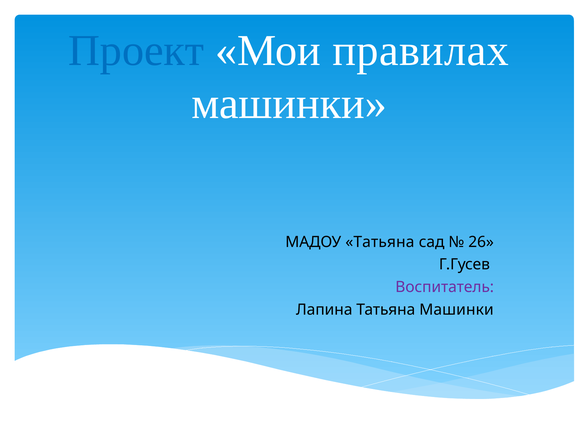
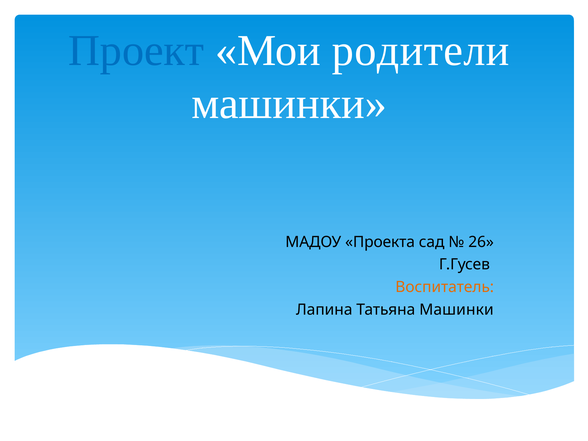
правилах: правилах -> родители (421, 51)
МАДОУ Татьяна: Татьяна -> Проекта (380, 242)
Воспитатель colour: purple -> orange (445, 287)
